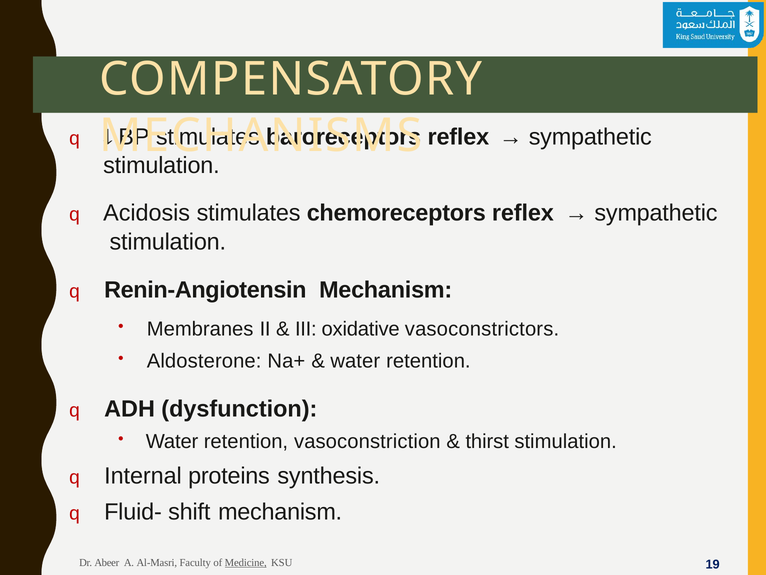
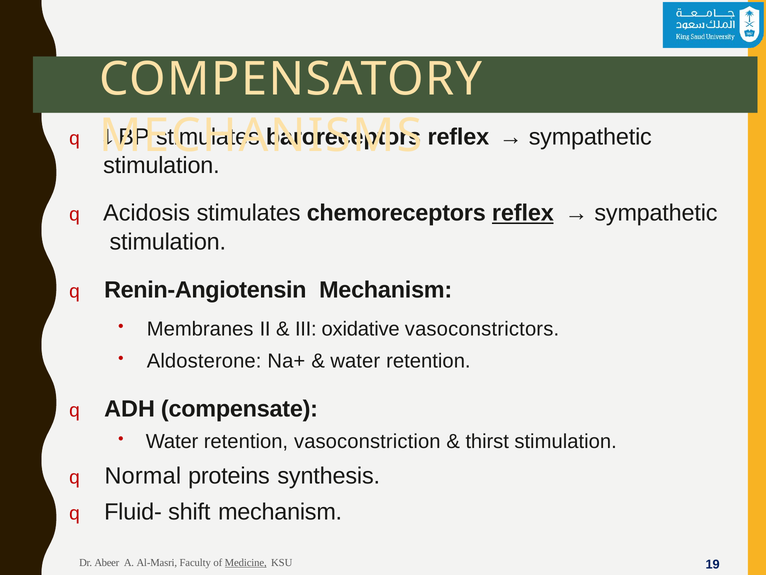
reflex underline: none -> present (523, 213)
dysfunction: dysfunction -> compensate (239, 408)
Internal: Internal -> Normal (143, 475)
